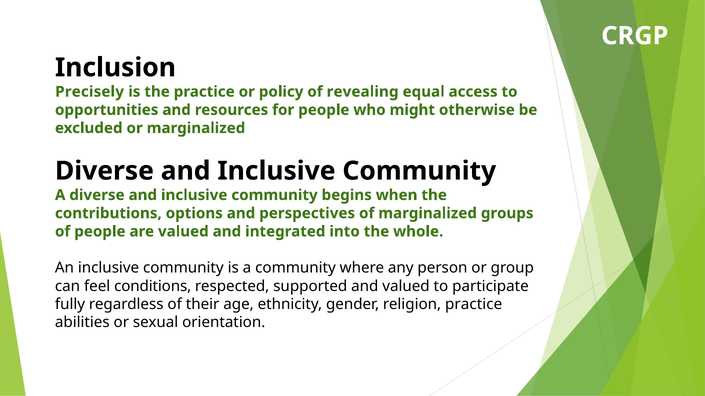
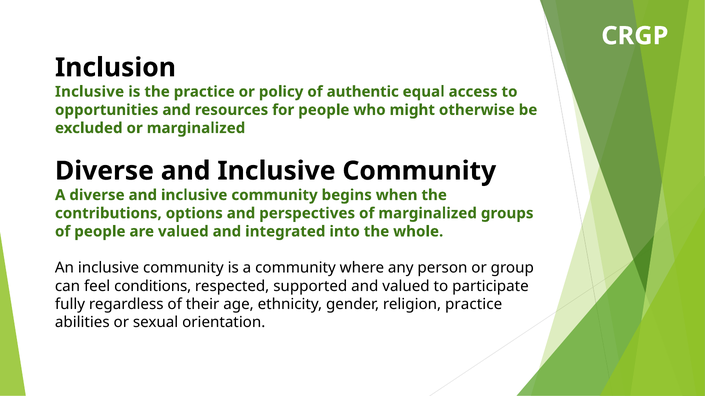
Precisely: Precisely -> Inclusive (90, 92)
revealing: revealing -> authentic (363, 92)
